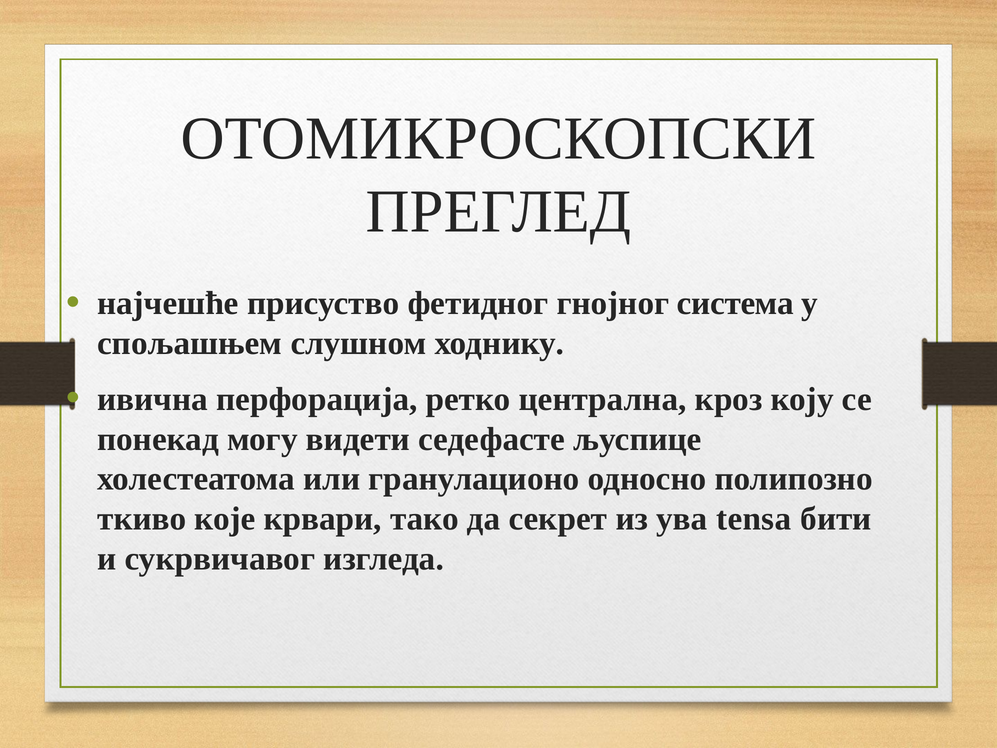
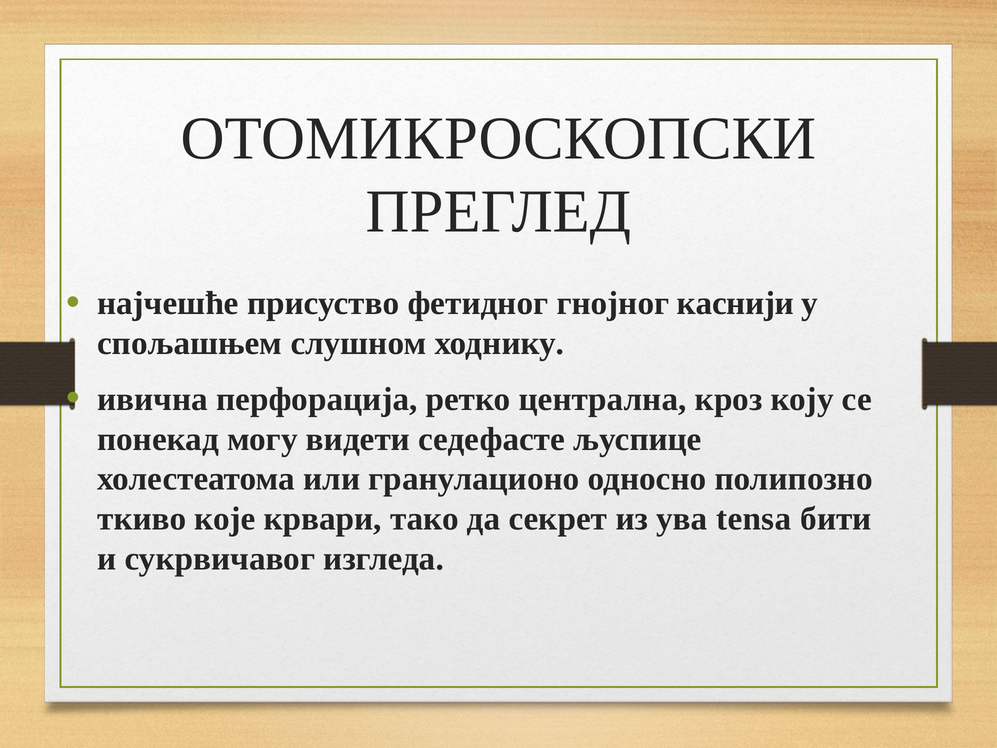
система: система -> каснији (735, 303)
